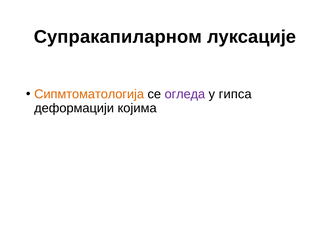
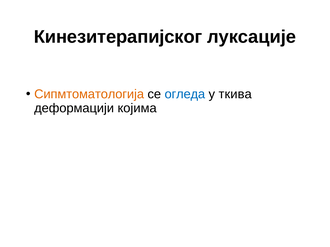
Супракапиларном: Супракапиларном -> Кинезитерапијског (118, 37)
огледа colour: purple -> blue (185, 94)
гипса: гипса -> ткива (235, 94)
